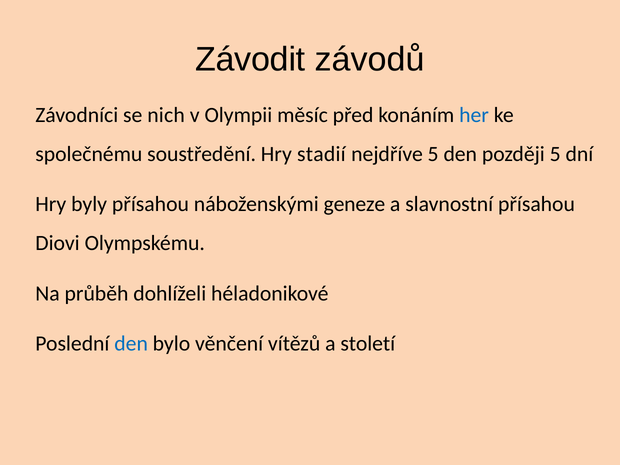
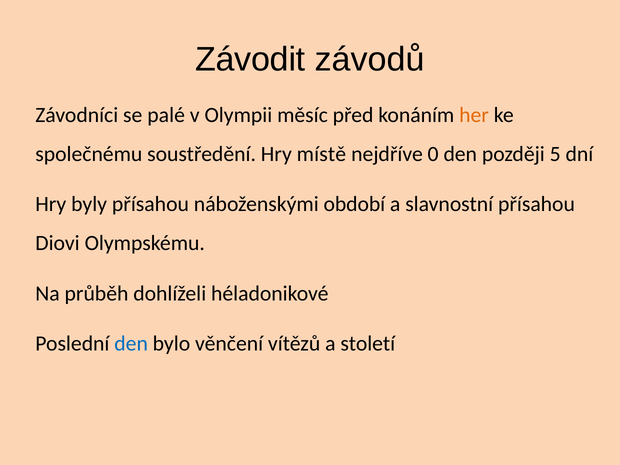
nich: nich -> palé (166, 115)
her colour: blue -> orange (474, 115)
stadií: stadií -> místě (321, 154)
nejdříve 5: 5 -> 0 (433, 154)
geneze: geneze -> období (354, 204)
